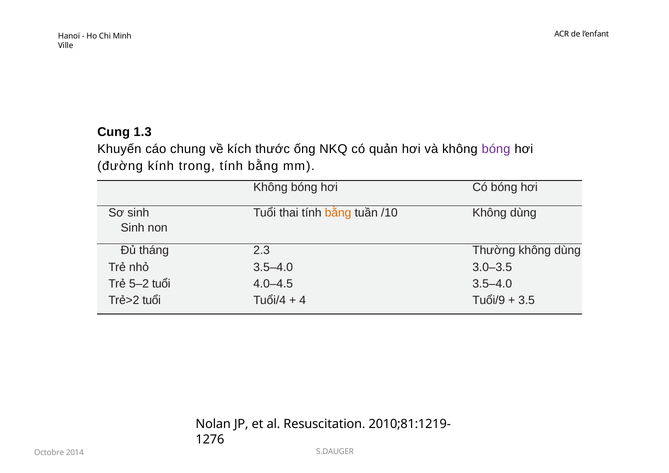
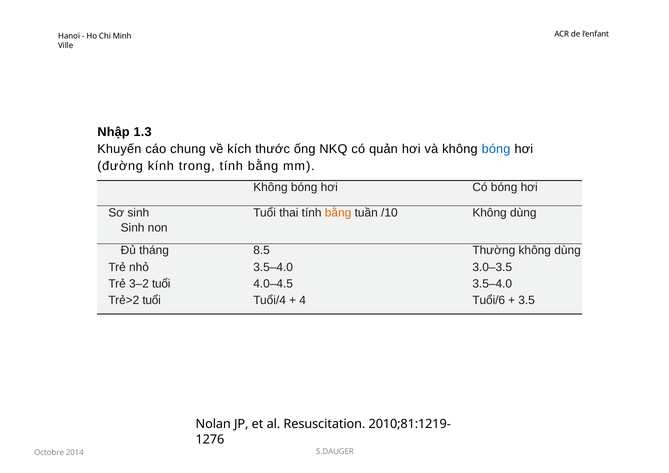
Cung: Cung -> Nhập (114, 132)
bóng colour: purple -> blue (496, 149)
2.3: 2.3 -> 8.5 (262, 250)
5–2: 5–2 -> 3–2 (139, 283)
Tuổi/9: Tuổi/9 -> Tuổi/6 (489, 300)
